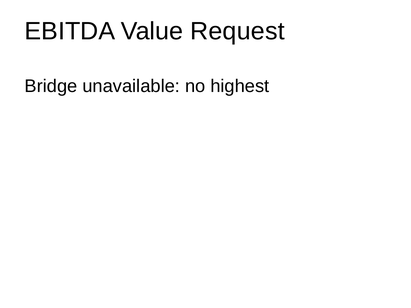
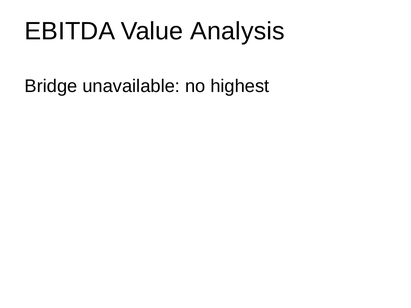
Request: Request -> Analysis (237, 31)
